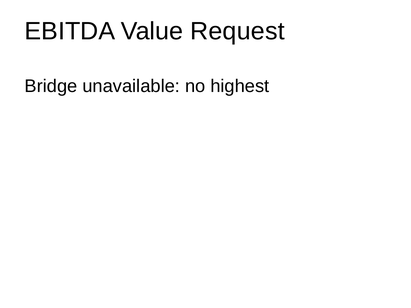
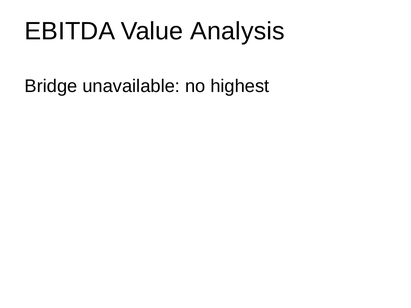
Request: Request -> Analysis (237, 31)
